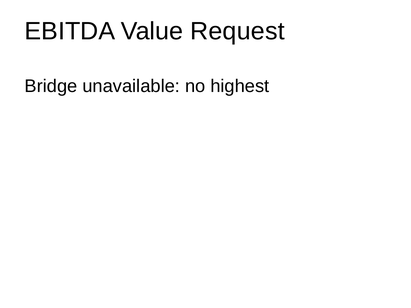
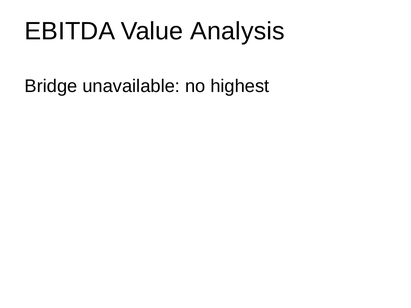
Request: Request -> Analysis (237, 31)
